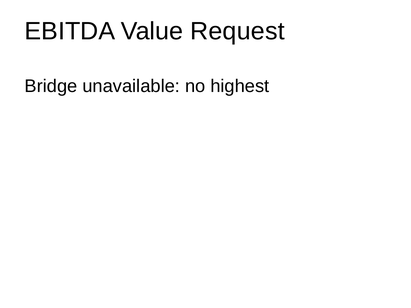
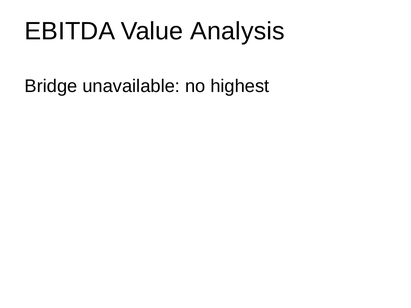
Request: Request -> Analysis (237, 31)
